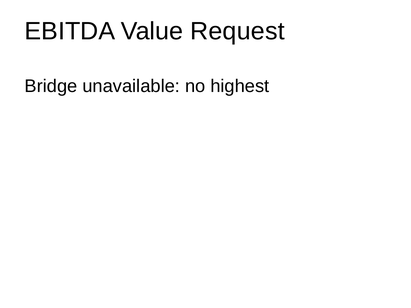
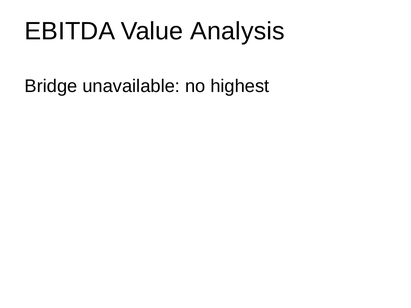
Request: Request -> Analysis (237, 31)
